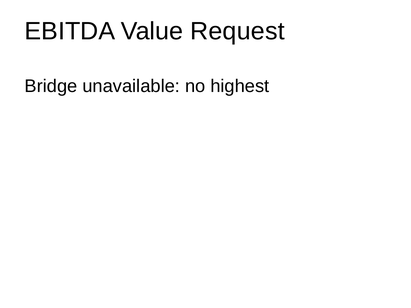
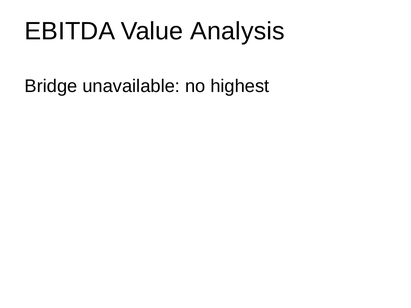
Request: Request -> Analysis (237, 31)
